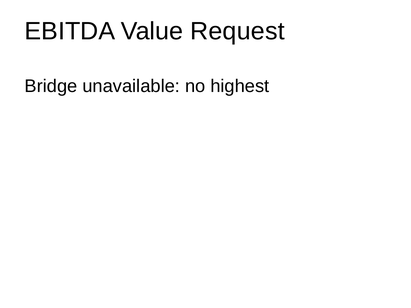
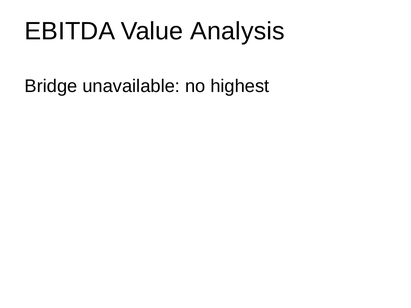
Request: Request -> Analysis (237, 31)
